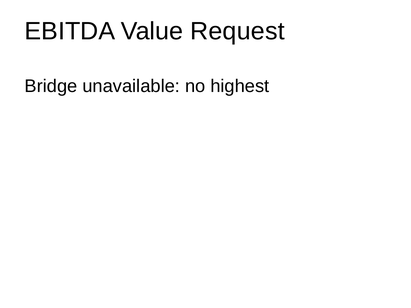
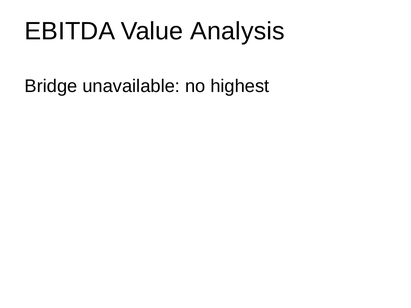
Request: Request -> Analysis (237, 31)
